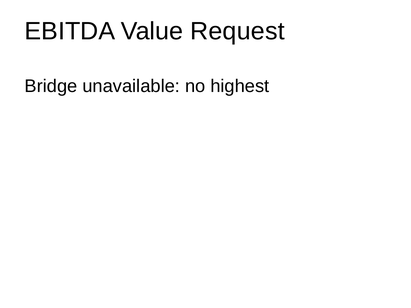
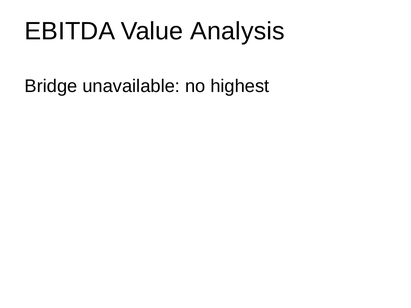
Request: Request -> Analysis (237, 31)
